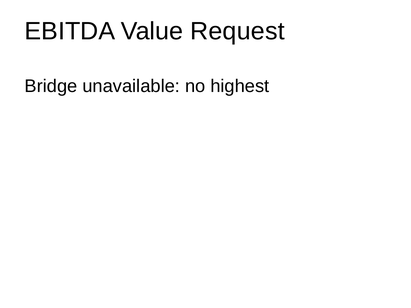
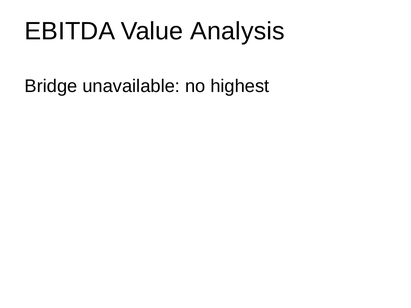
Request: Request -> Analysis (237, 31)
